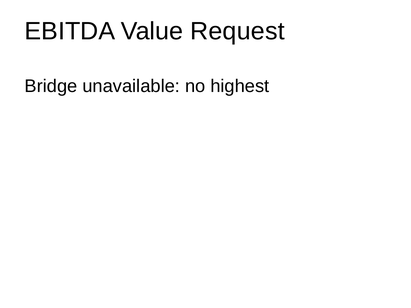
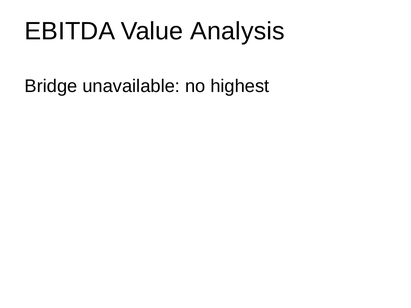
Request: Request -> Analysis (237, 31)
